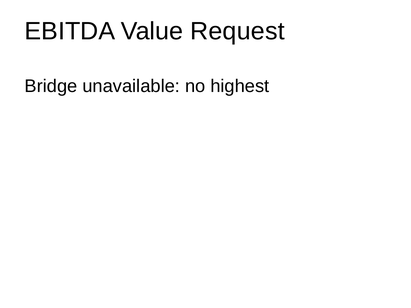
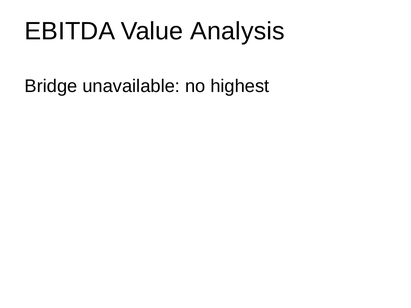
Request: Request -> Analysis (237, 31)
